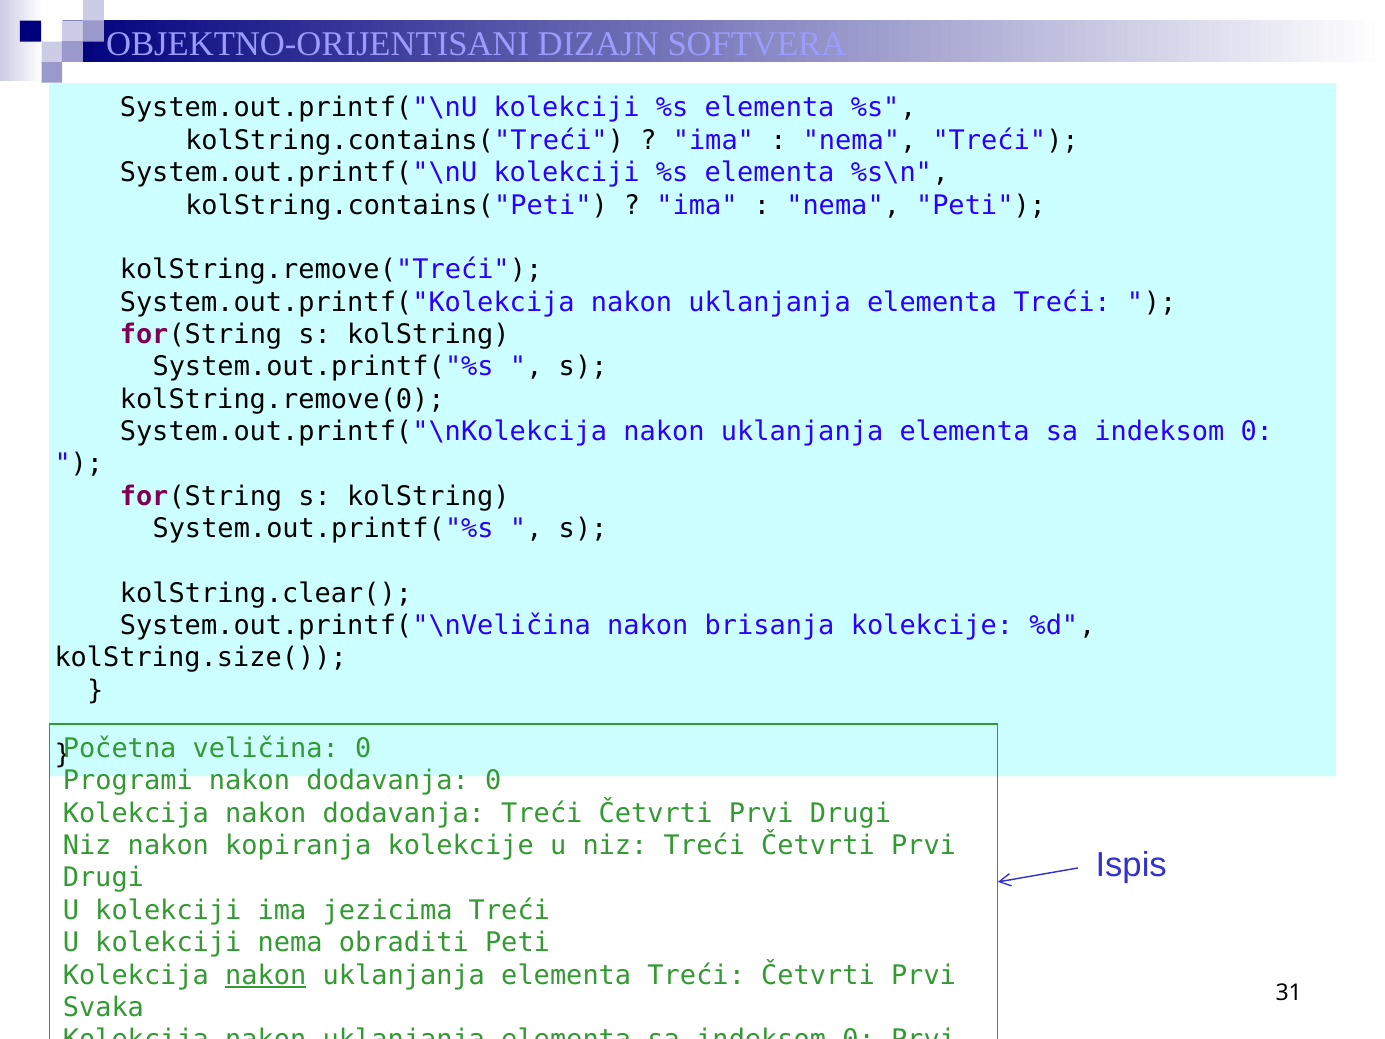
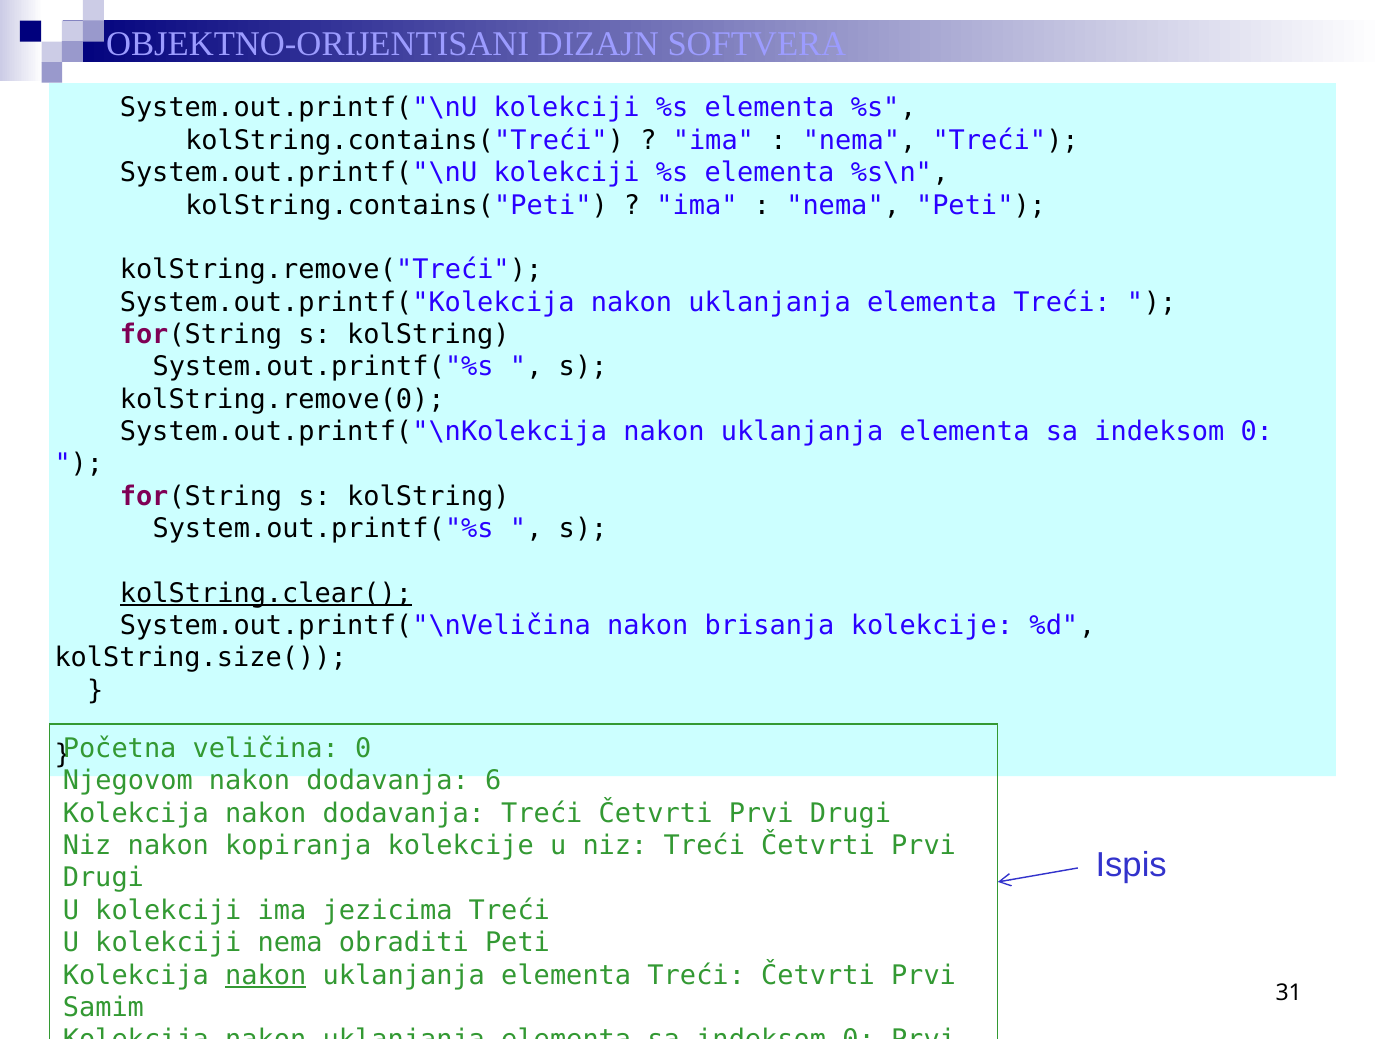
kolString.clear( underline: none -> present (266, 593)
Programi: Programi -> Njegovom (128, 781)
dodavanja 0: 0 -> 6 (493, 781)
Svaka: Svaka -> Samim (103, 1007)
